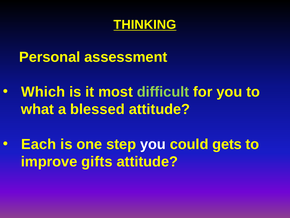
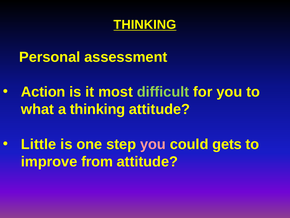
Which: Which -> Action (43, 92)
a blessed: blessed -> thinking (98, 109)
Each: Each -> Little (39, 144)
you colour: white -> pink (153, 144)
gifts: gifts -> from (97, 161)
